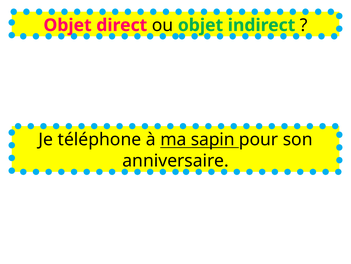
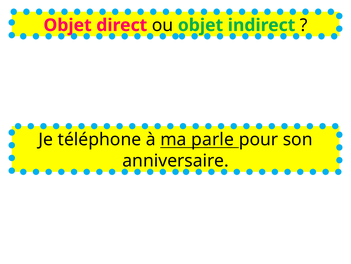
sapin: sapin -> parle (213, 139)
